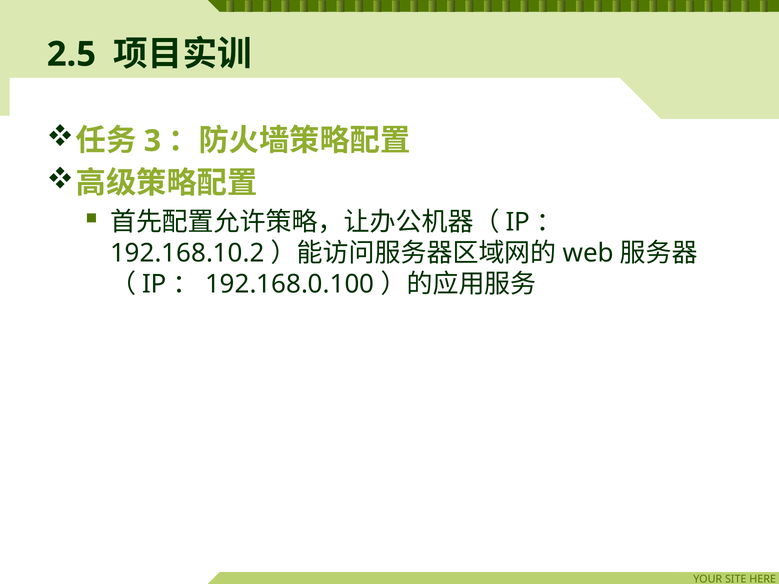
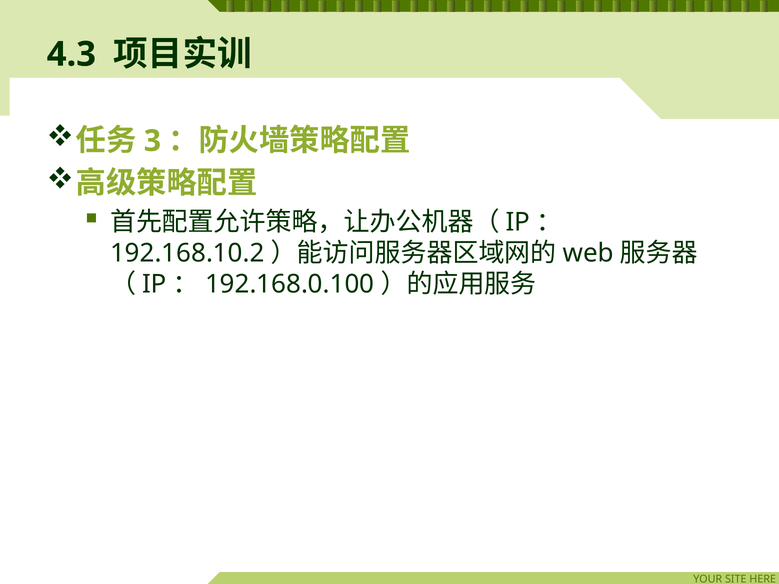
2.5: 2.5 -> 4.3 (71, 54)
